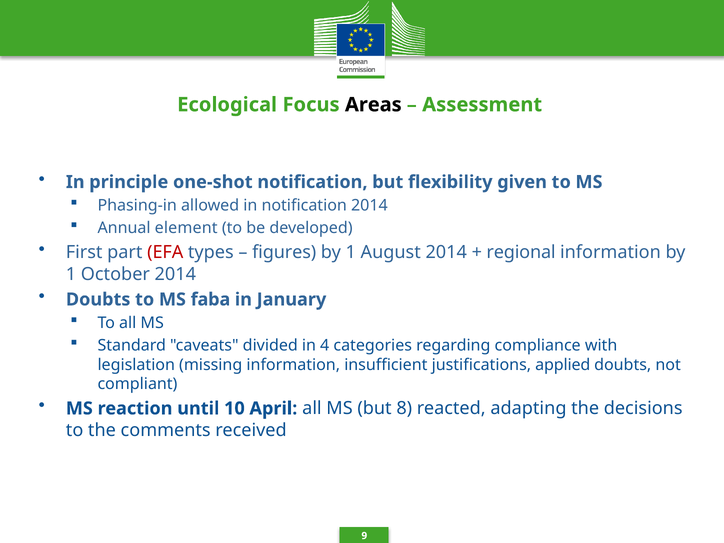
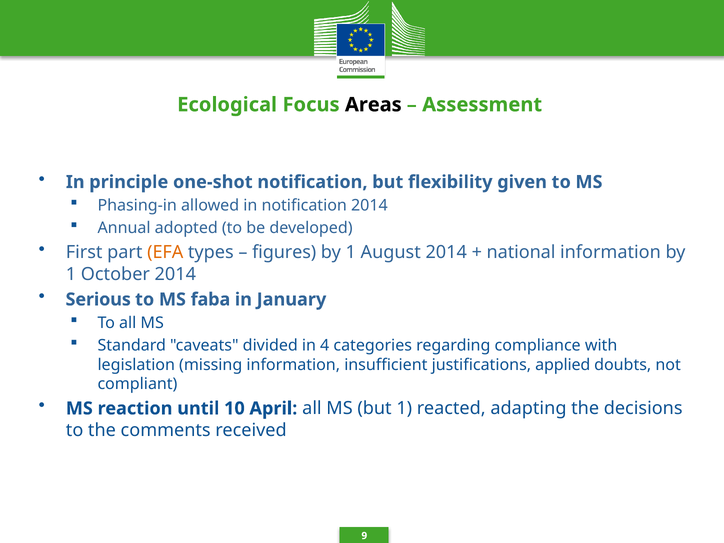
element: element -> adopted (186, 228)
EFA colour: red -> orange (165, 252)
regional: regional -> national (521, 252)
Doubts: Doubts -> Serious (98, 299)
but 8: 8 -> 1 (404, 408)
